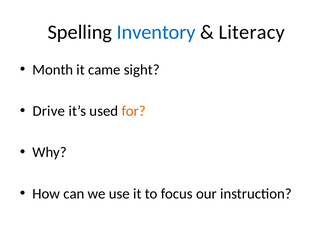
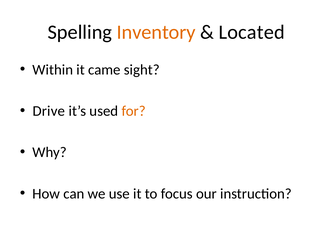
Inventory colour: blue -> orange (156, 32)
Literacy: Literacy -> Located (252, 32)
Month: Month -> Within (53, 70)
